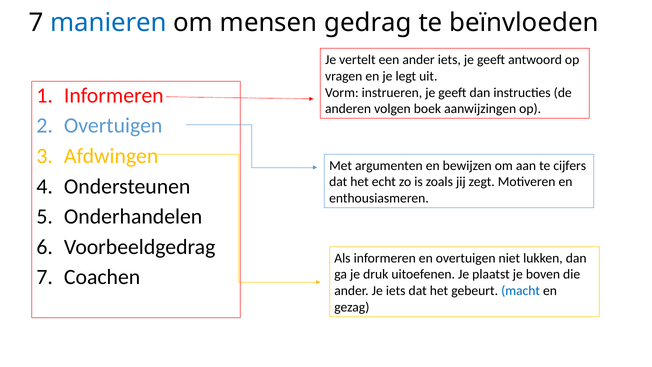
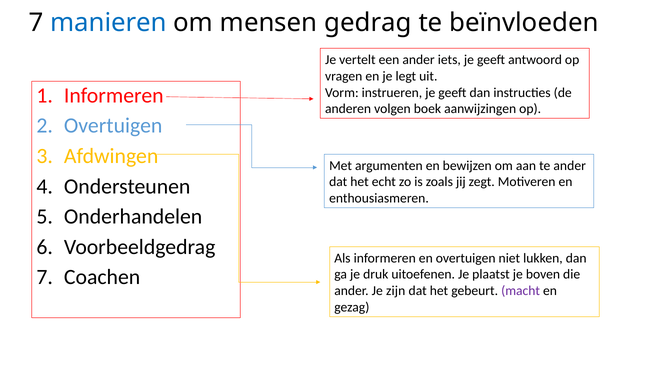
te cijfers: cijfers -> ander (570, 166)
Je iets: iets -> zijn (396, 291)
macht colour: blue -> purple (521, 291)
